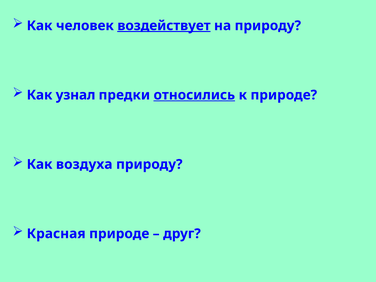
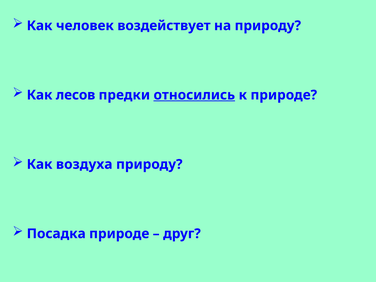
воздействует underline: present -> none (164, 26)
узнал: узнал -> лесов (76, 95)
Красная: Красная -> Посадка (56, 234)
